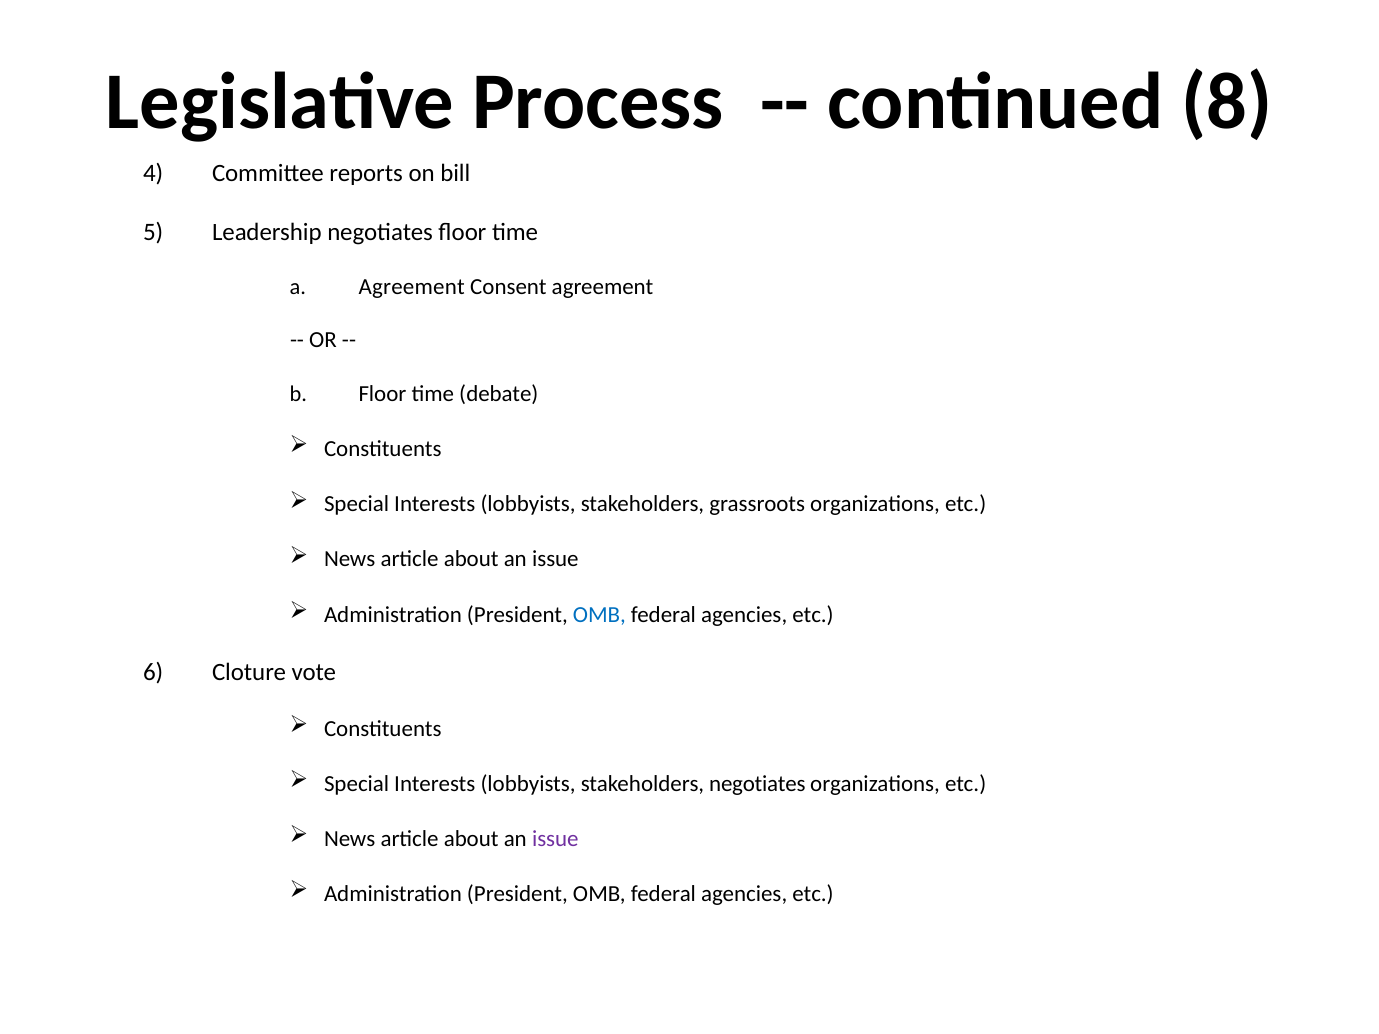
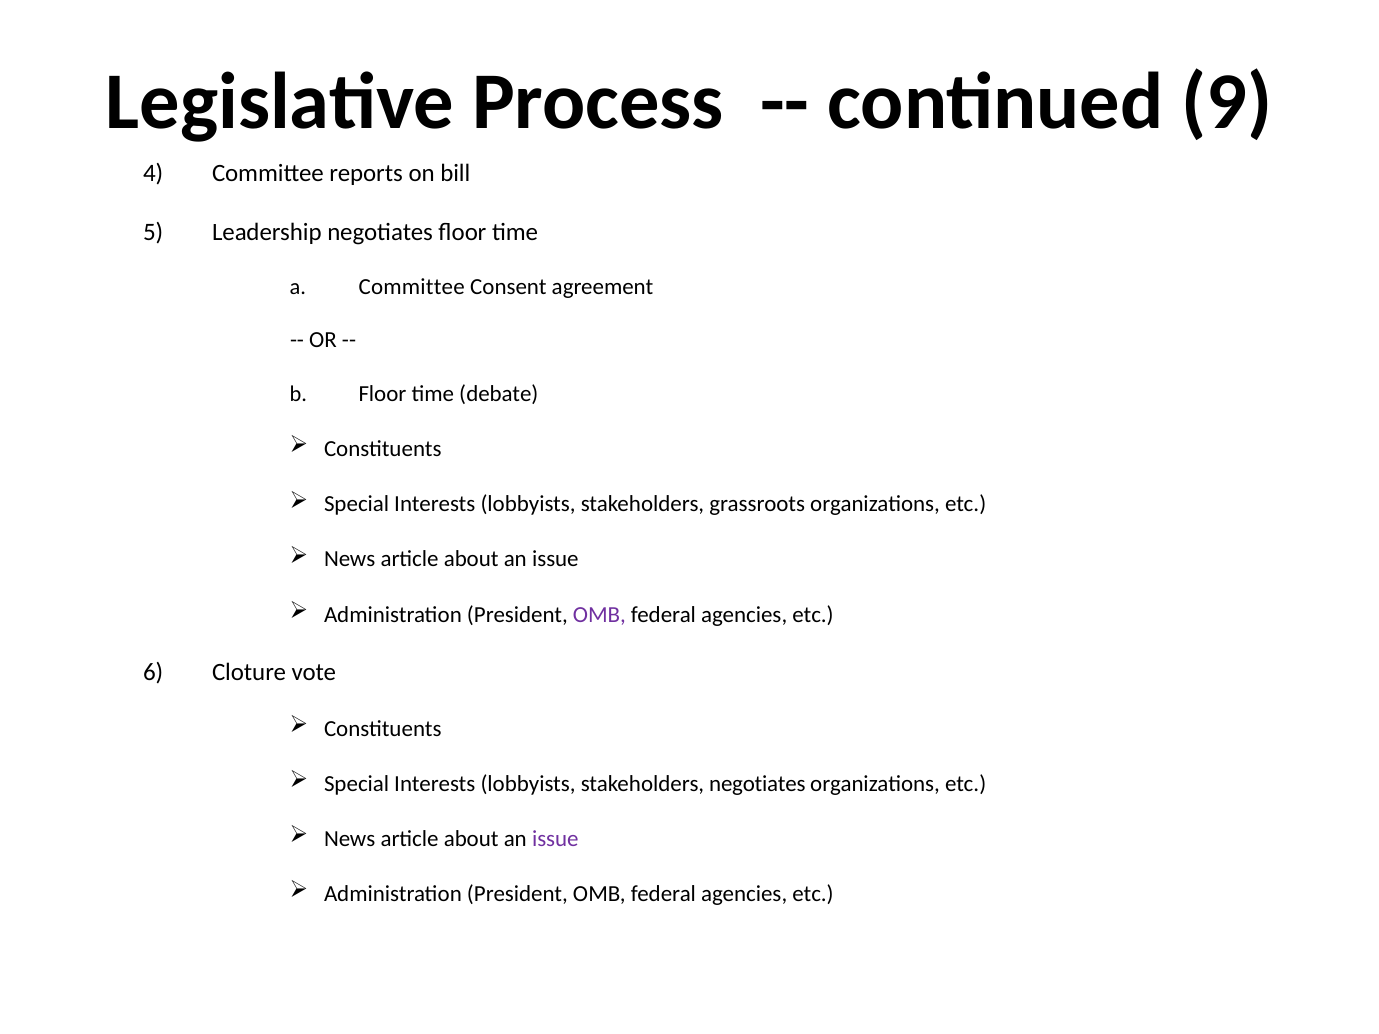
8: 8 -> 9 (1227, 102)
Agreement: Agreement -> Committee (412, 287)
OMB colour: blue -> purple (599, 615)
